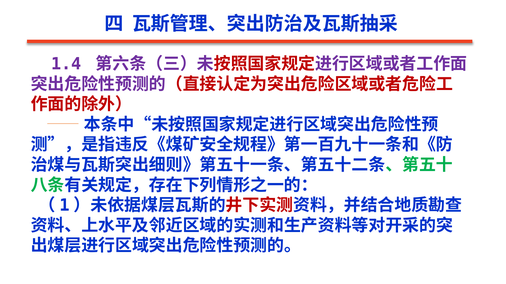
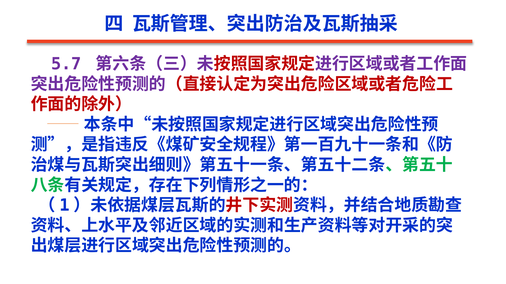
1.4: 1.4 -> 5.7 (66, 64)
